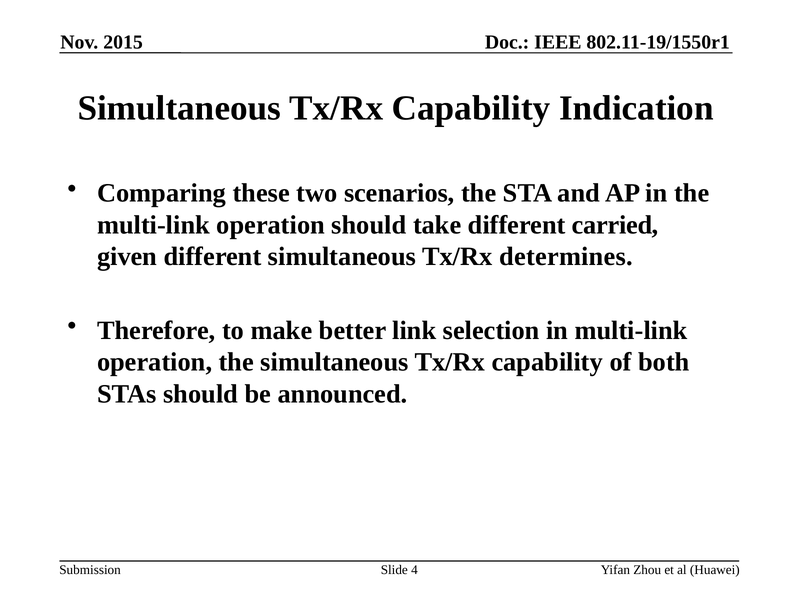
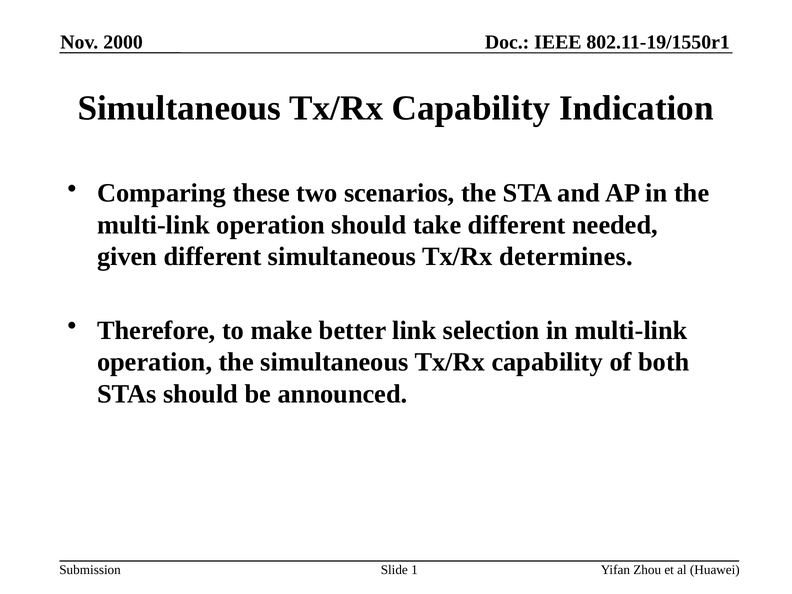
2015: 2015 -> 2000 (123, 42)
carried: carried -> needed (615, 225)
4: 4 -> 1 (414, 570)
